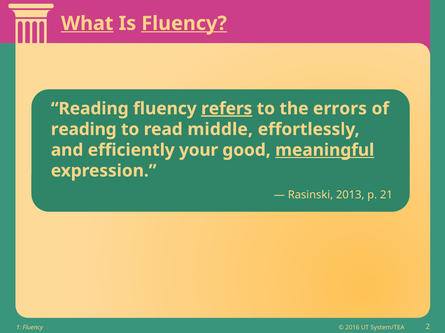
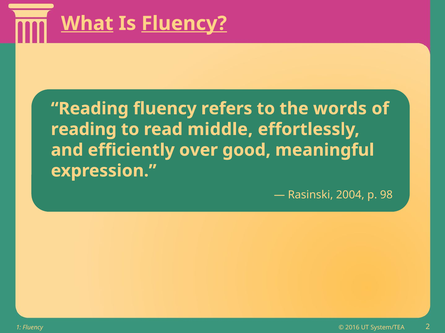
refers underline: present -> none (227, 109)
errors: errors -> words (340, 109)
your: your -> over (199, 150)
meaningful underline: present -> none (325, 150)
2013: 2013 -> 2004 (350, 195)
21: 21 -> 98 (386, 195)
